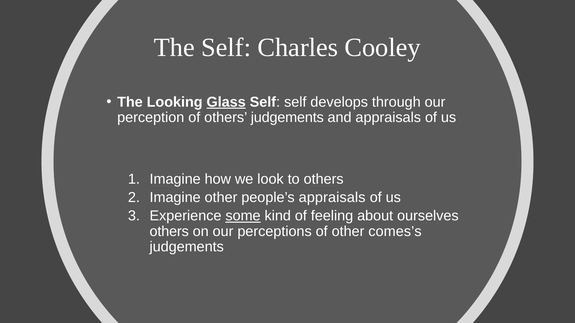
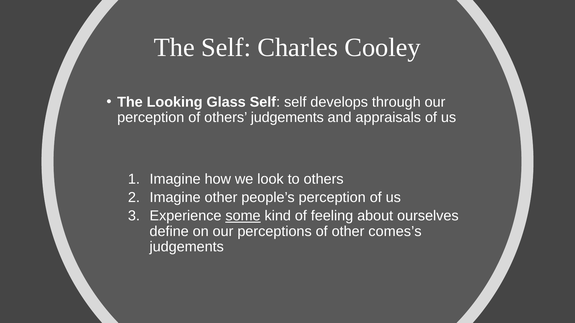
Glass underline: present -> none (226, 102)
people’s appraisals: appraisals -> perception (332, 198)
others: others -> define (169, 232)
